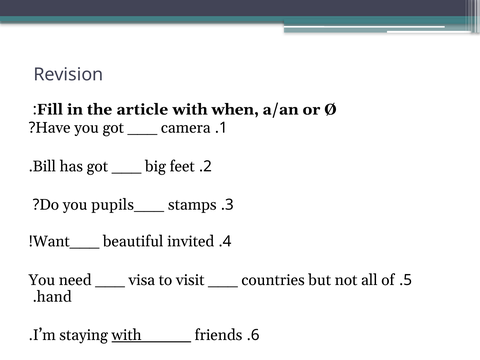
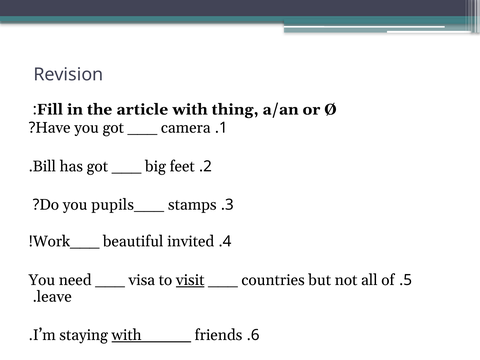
when: when -> thing (235, 109)
Want___: Want___ -> Work___ (66, 242)
visit underline: none -> present (190, 280)
hand: hand -> leave (54, 297)
